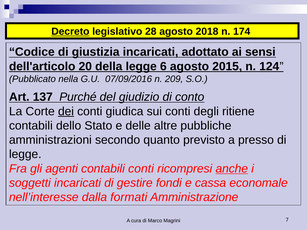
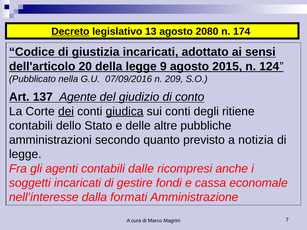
28: 28 -> 13 (151, 32)
2018: 2018 -> 2080 (207, 32)
6: 6 -> 9 (163, 66)
Purché: Purché -> Agente (78, 97)
giudica underline: none -> present (125, 111)
presso: presso -> notizia (256, 140)
contabili conti: conti -> dalle (141, 169)
anche underline: present -> none (232, 169)
